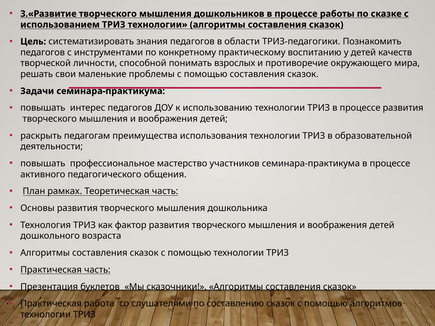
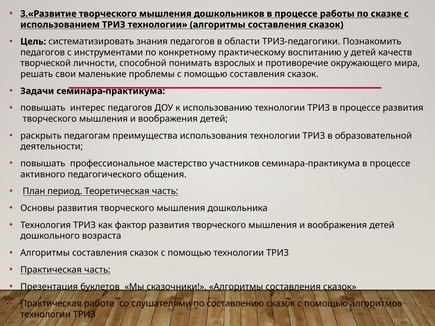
рамках: рамках -> период (65, 191)
